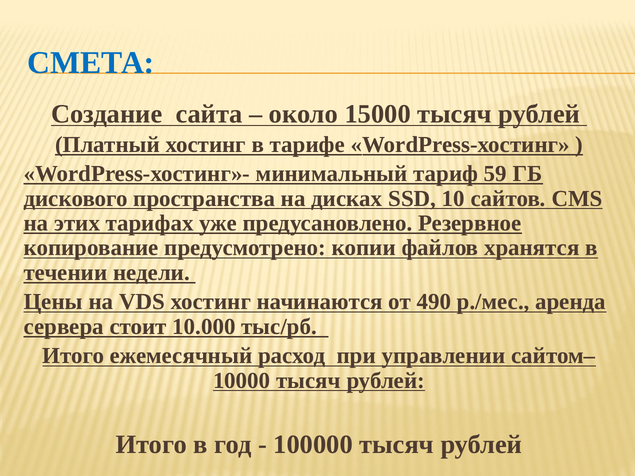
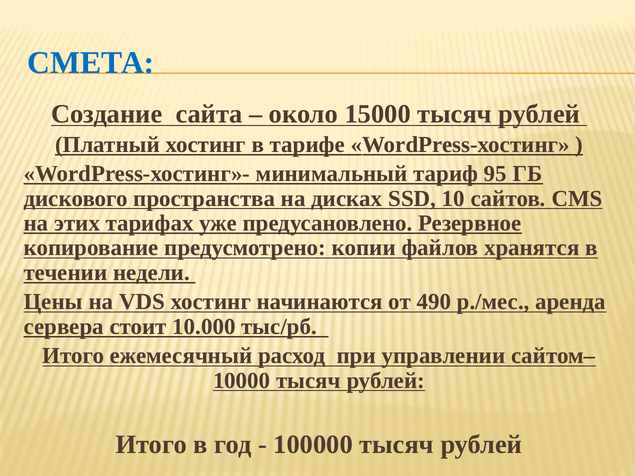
59: 59 -> 95 (495, 174)
